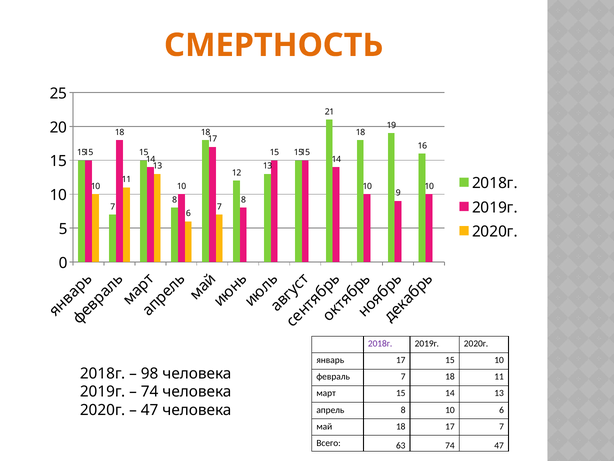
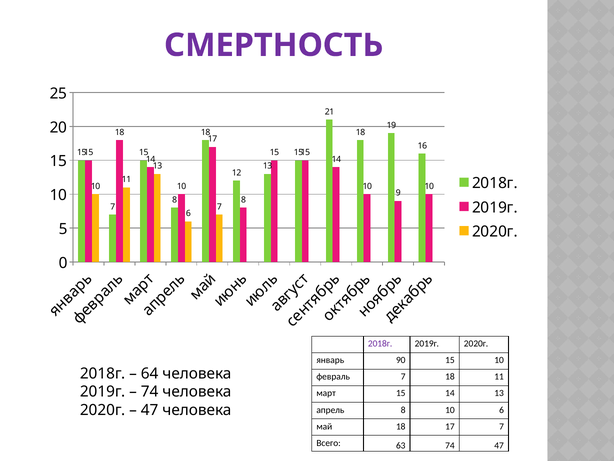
СМЕРТНОСТЬ colour: orange -> purple (274, 45)
январь 17: 17 -> 90 (401, 360)
98: 98 -> 64 (150, 373)
